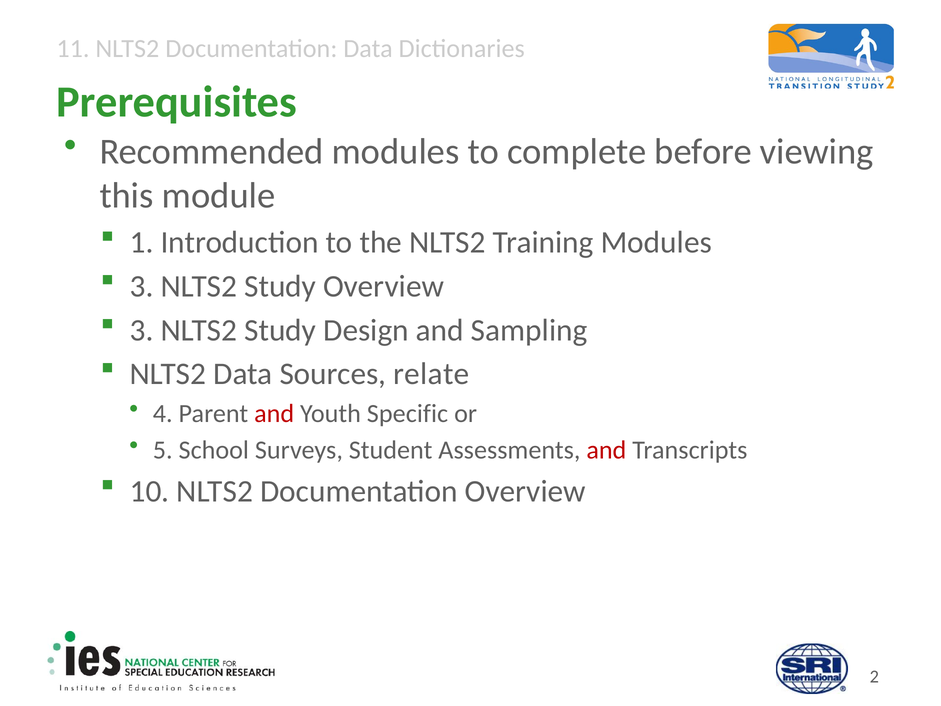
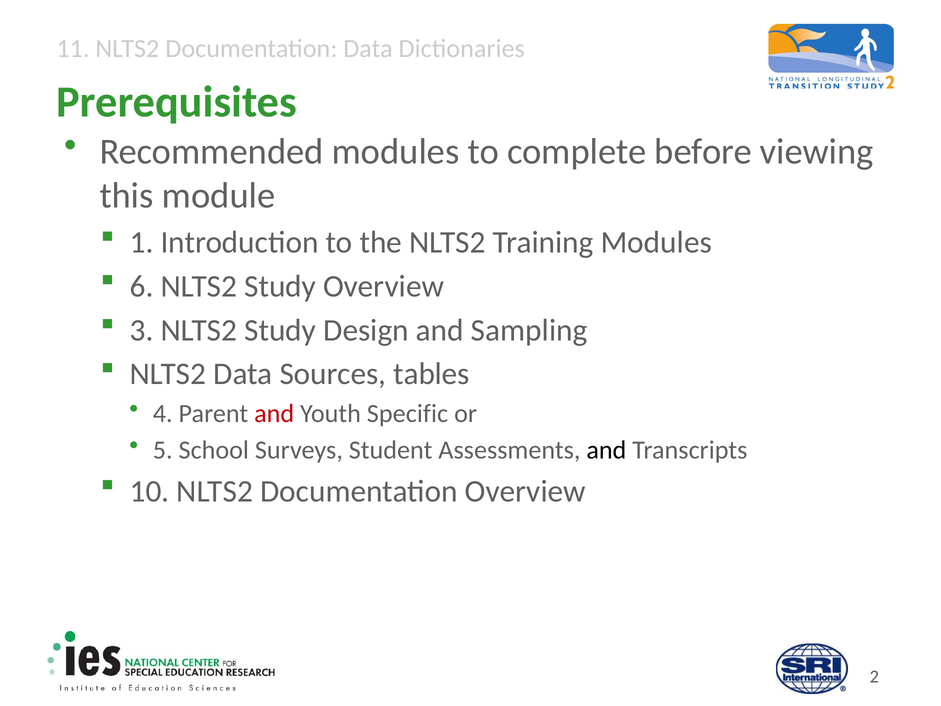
3: 3 -> 6 (142, 286)
relate: relate -> tables (432, 374)
and colour: red -> black (606, 450)
